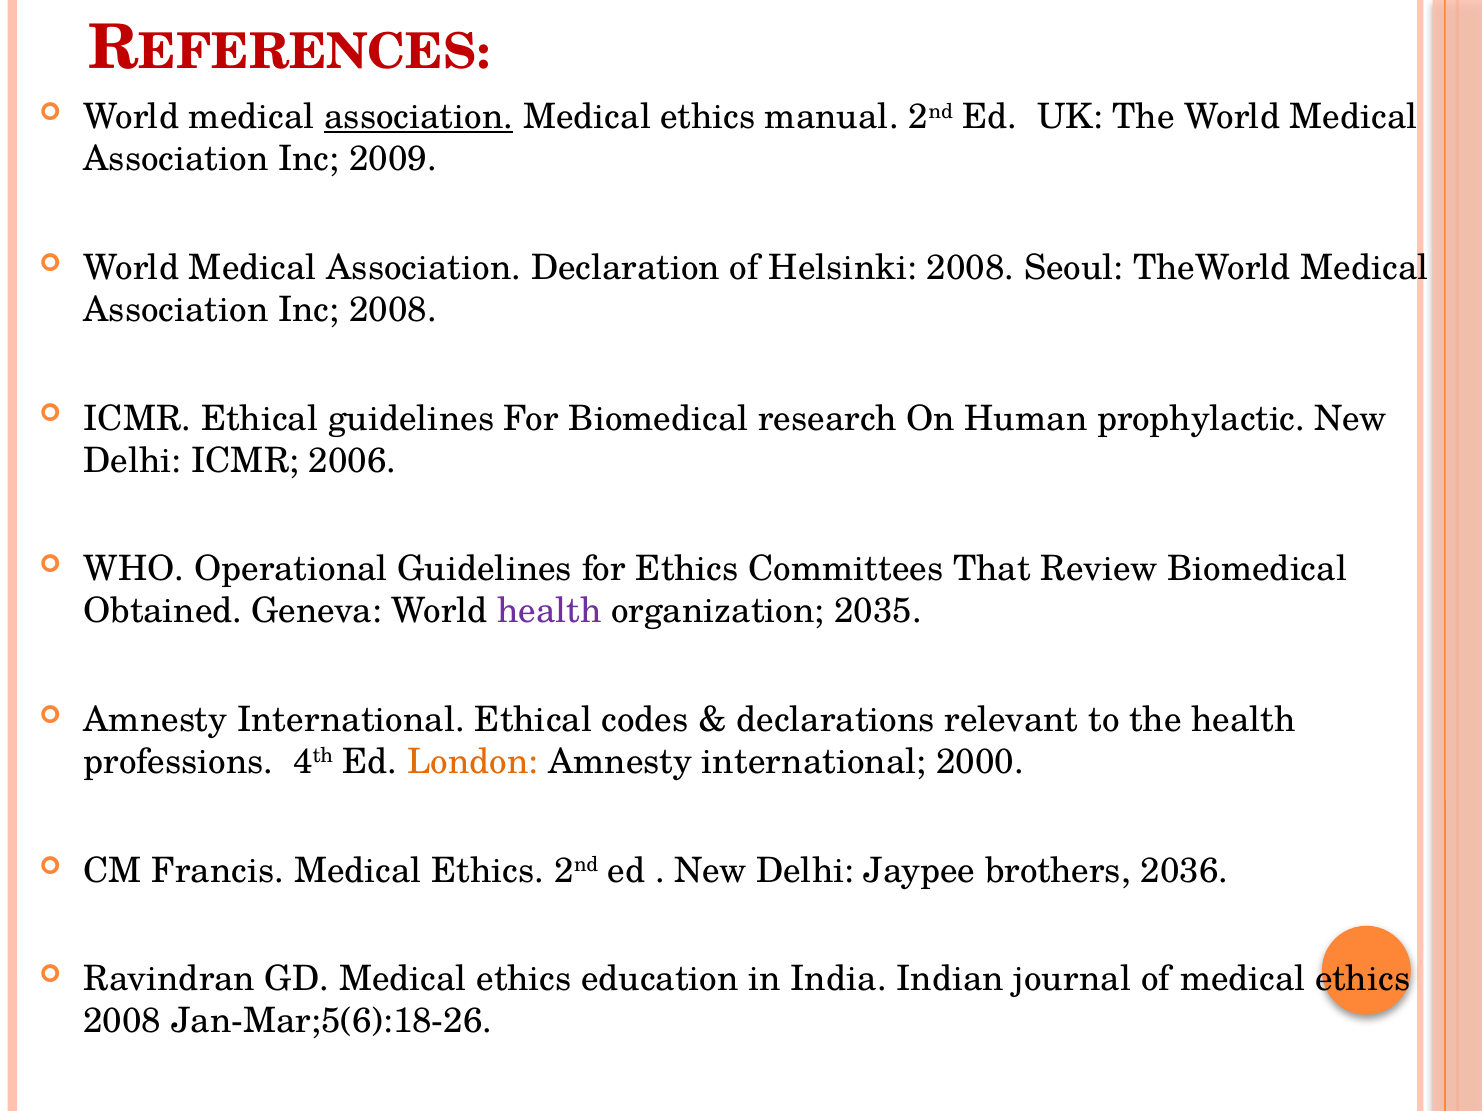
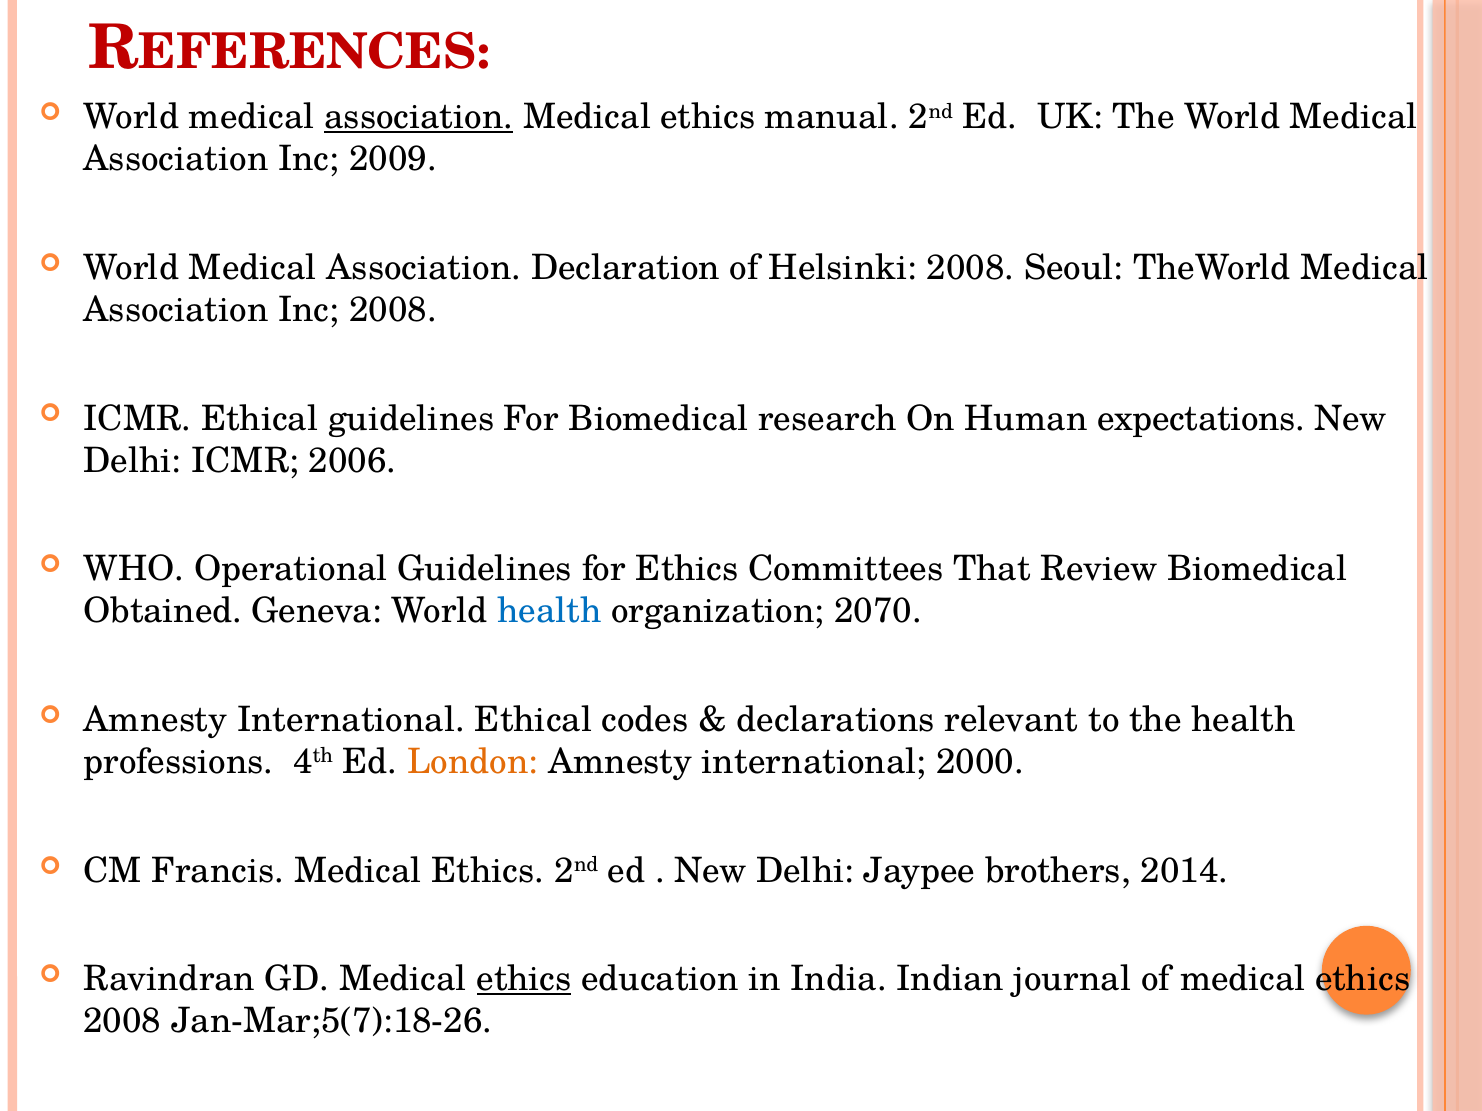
prophylactic: prophylactic -> expectations (1201, 419)
health colour: purple -> blue (549, 612)
2035: 2035 -> 2070 (878, 612)
2036: 2036 -> 2014 (1185, 871)
ethics underline: none -> present (524, 980)
Jan-Mar;5(6):18-26: Jan-Mar;5(6):18-26 -> Jan-Mar;5(7):18-26 (332, 1022)
